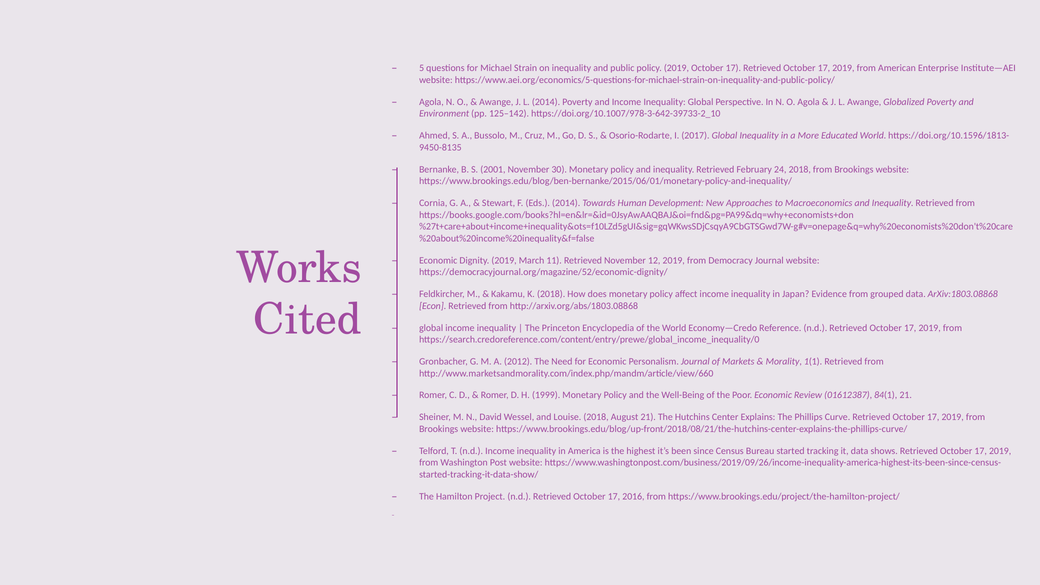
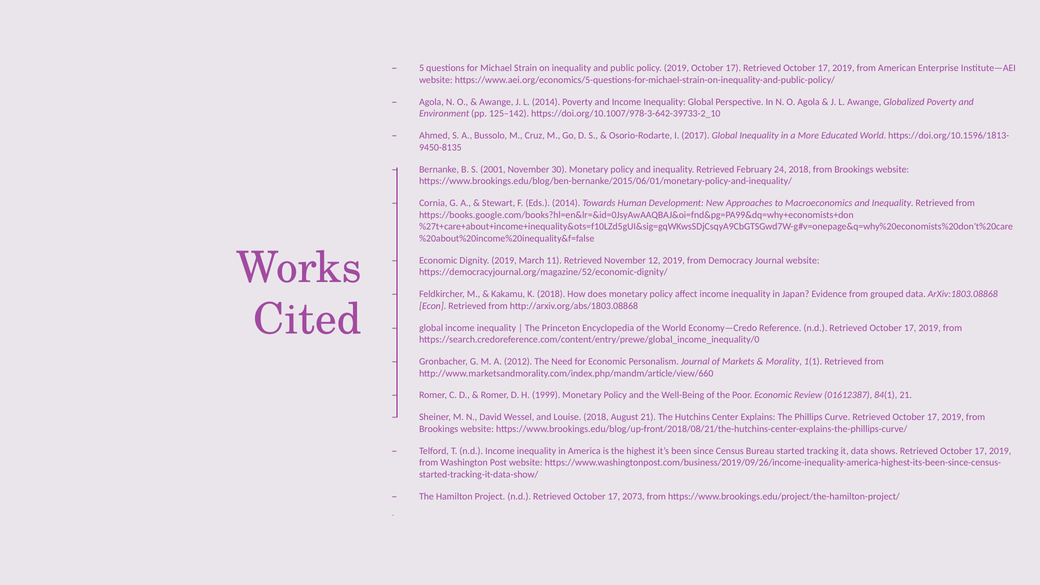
2016: 2016 -> 2073 (633, 496)
